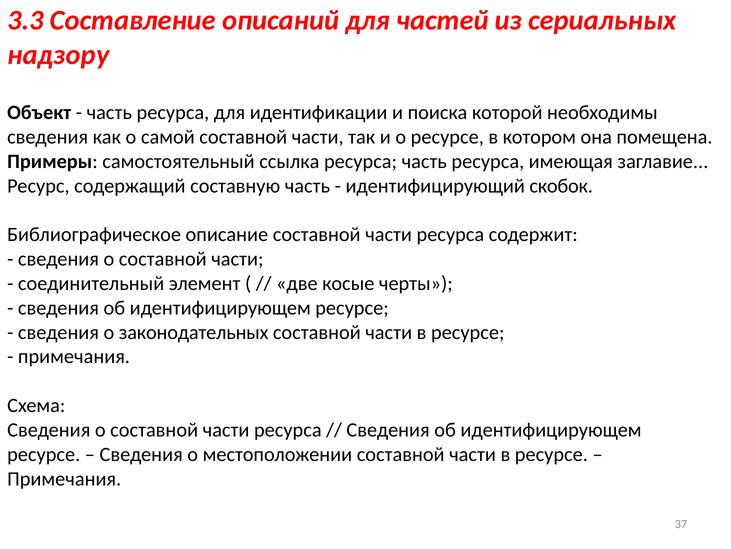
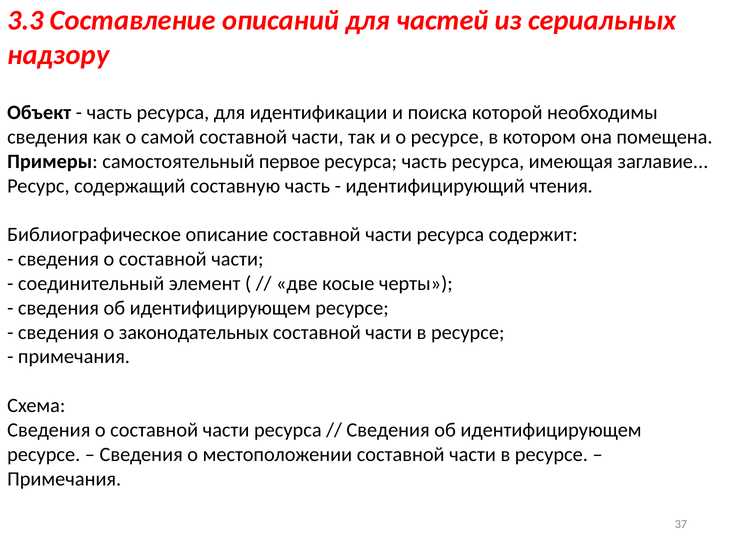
ссылка: ссылка -> первое (289, 161)
скобок: скобок -> чтения (561, 186)
